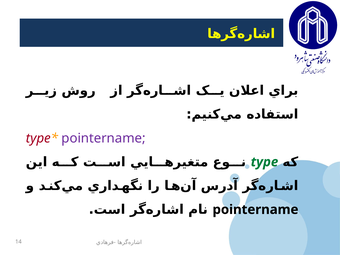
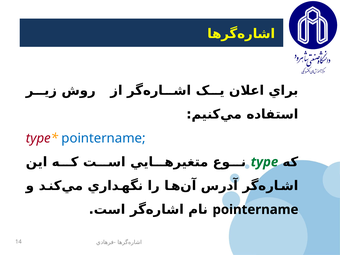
pointername colour: purple -> blue (104, 138)
